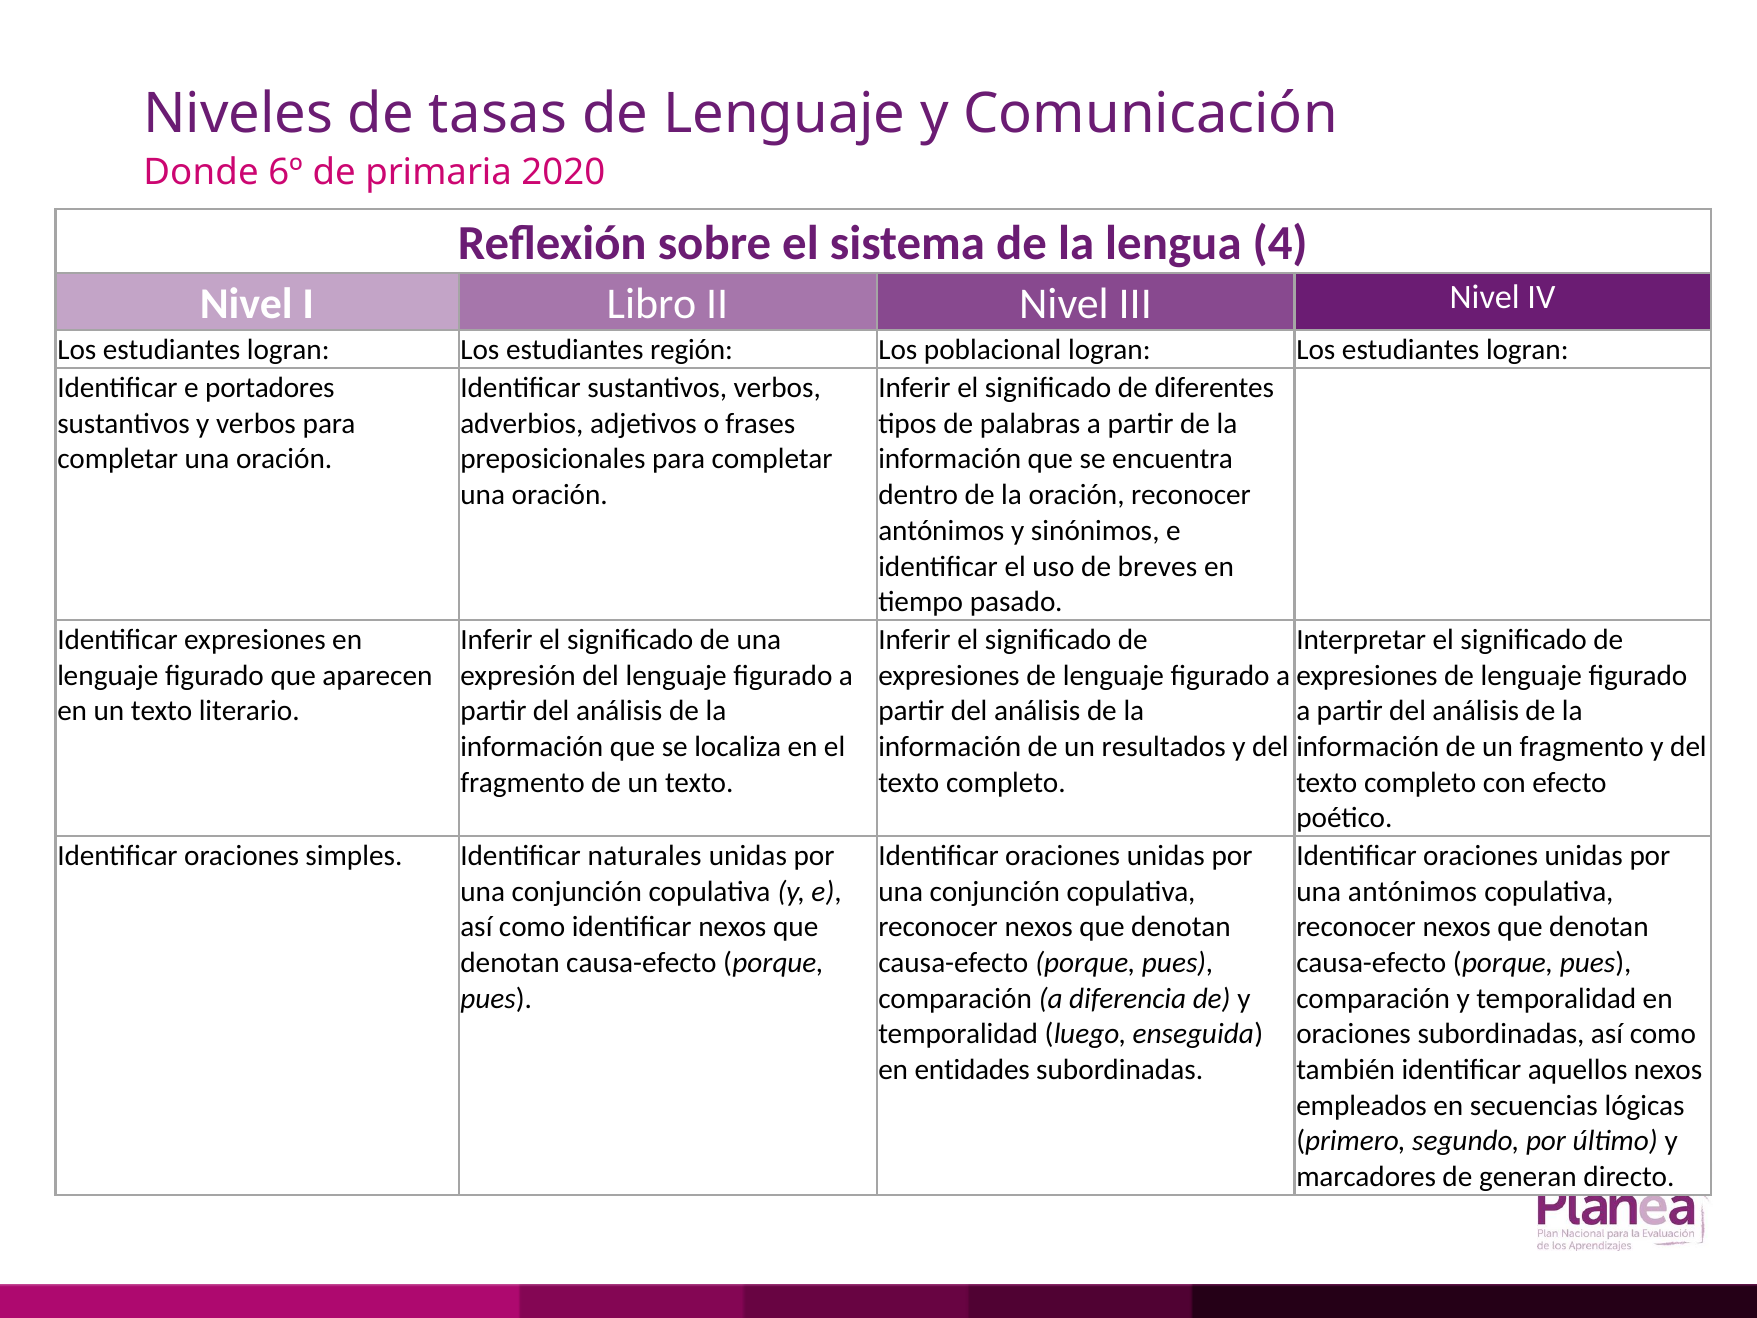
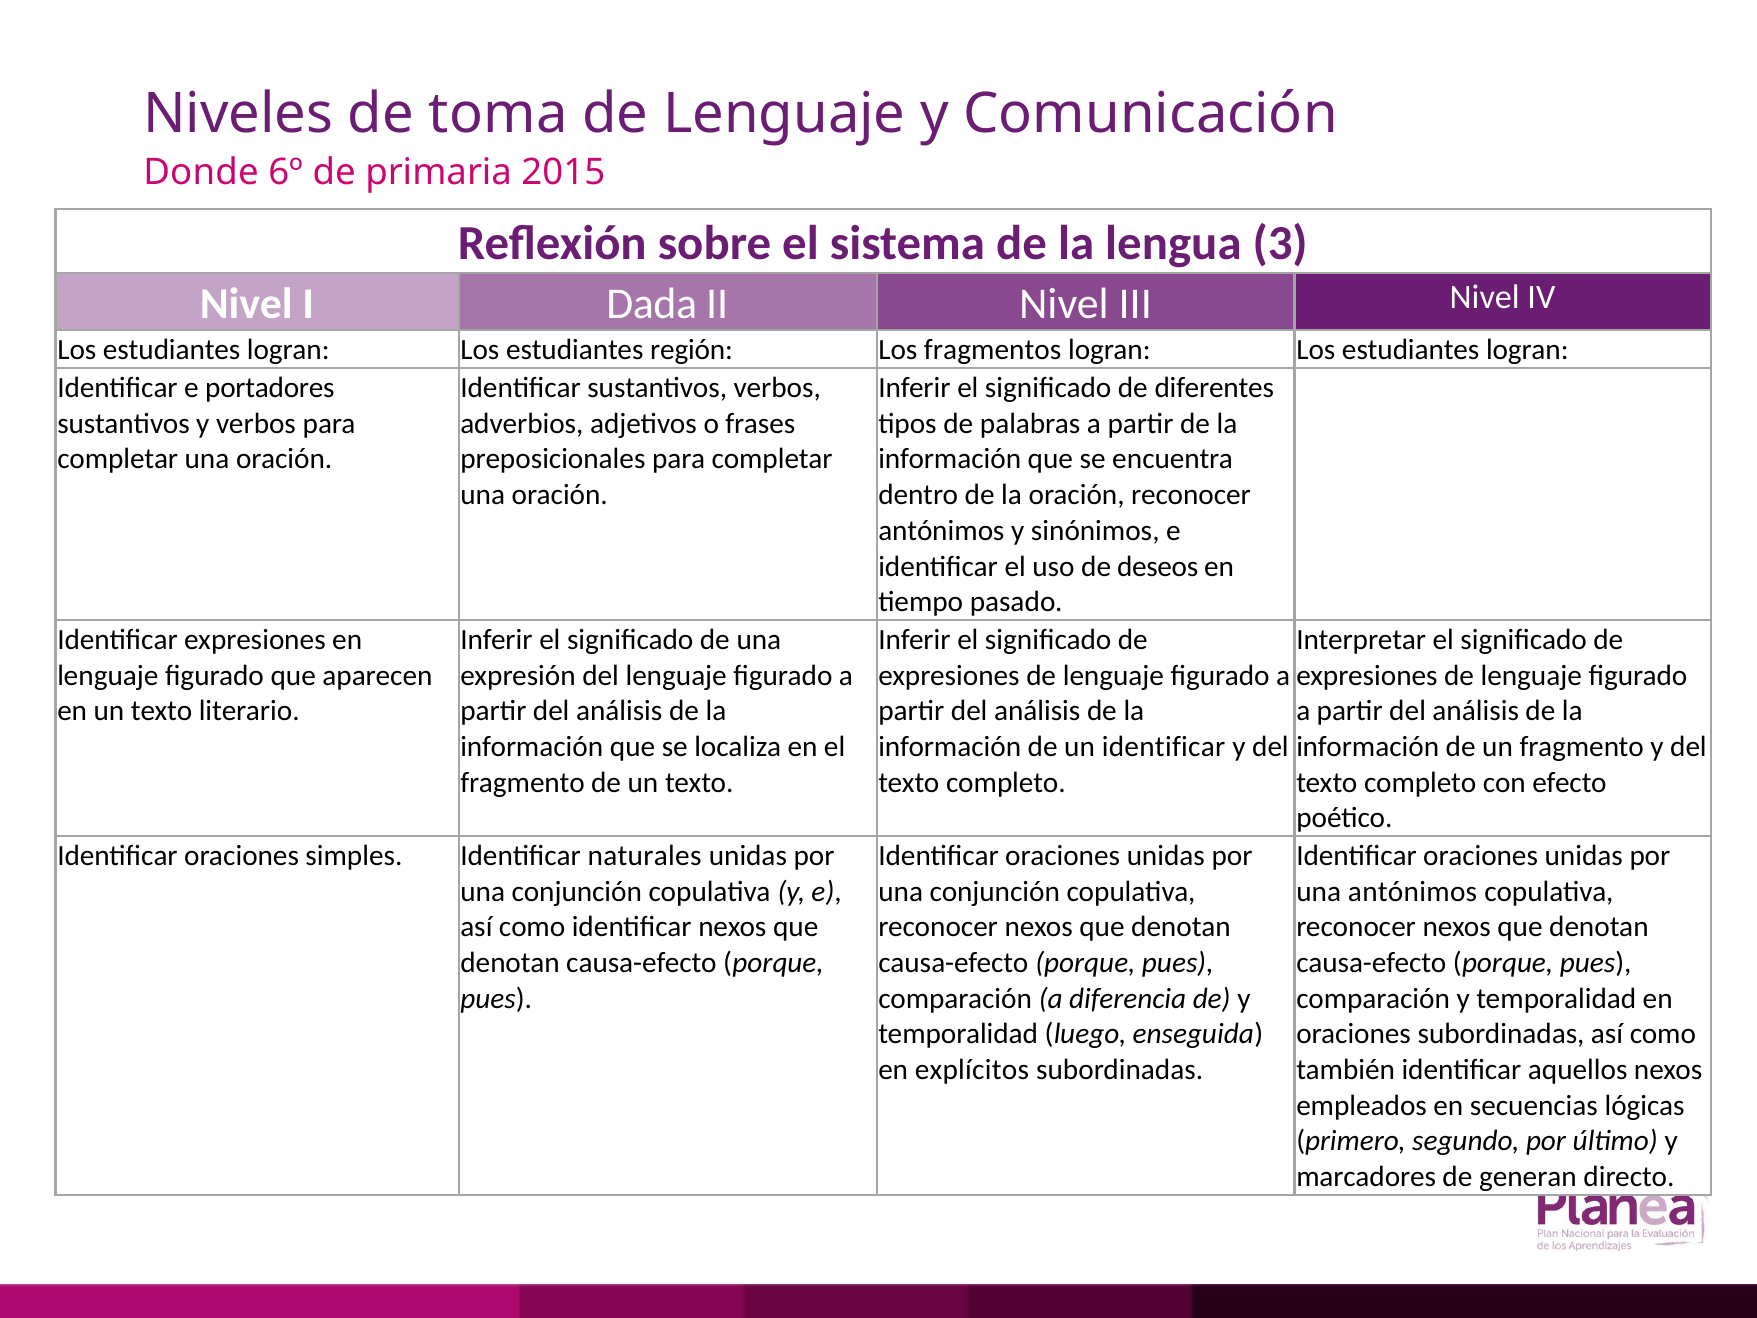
tasas: tasas -> toma (498, 114)
2020: 2020 -> 2015 (563, 173)
4: 4 -> 3 (1280, 243)
Libro: Libro -> Dada (652, 304)
poblacional: poblacional -> fragmentos (993, 350)
breves: breves -> deseos (1158, 566)
un resultados: resultados -> identificar (1164, 747)
entidades: entidades -> explícitos (972, 1070)
